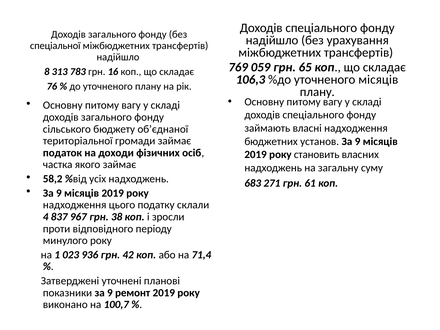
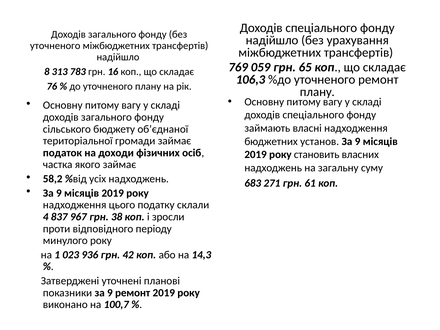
спеціальної: спеціальної -> уточненого (55, 46)
уточненого місяців: місяців -> ремонт (378, 80)
71,4: 71,4 -> 14,3 (201, 255)
